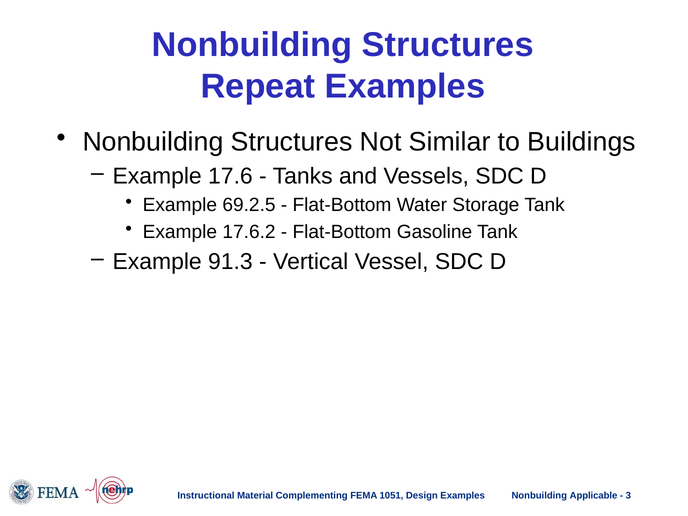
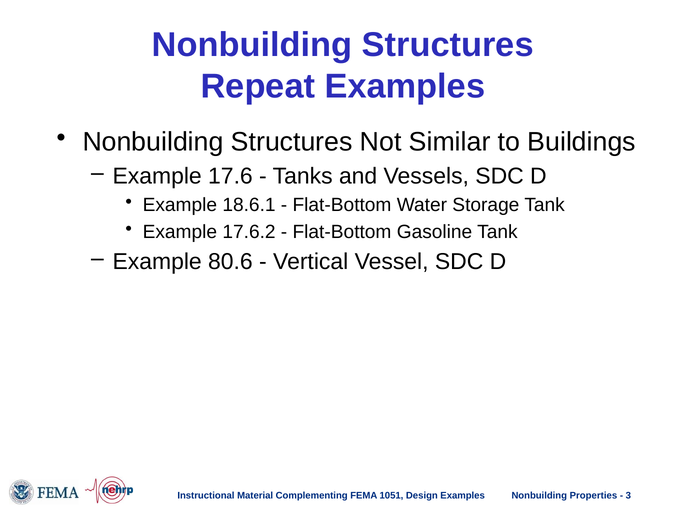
69.2.5: 69.2.5 -> 18.6.1 (249, 205)
91.3: 91.3 -> 80.6 (230, 262)
Applicable: Applicable -> Properties (593, 496)
